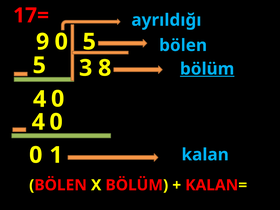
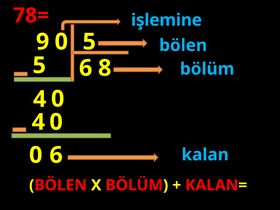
17=: 17= -> 78= (31, 15)
ayrıldığı: ayrıldığı -> işlemine (167, 20)
3: 3 -> 6 (86, 68)
bölüm underline: present -> none (207, 69)
0 1: 1 -> 6 (56, 155)
